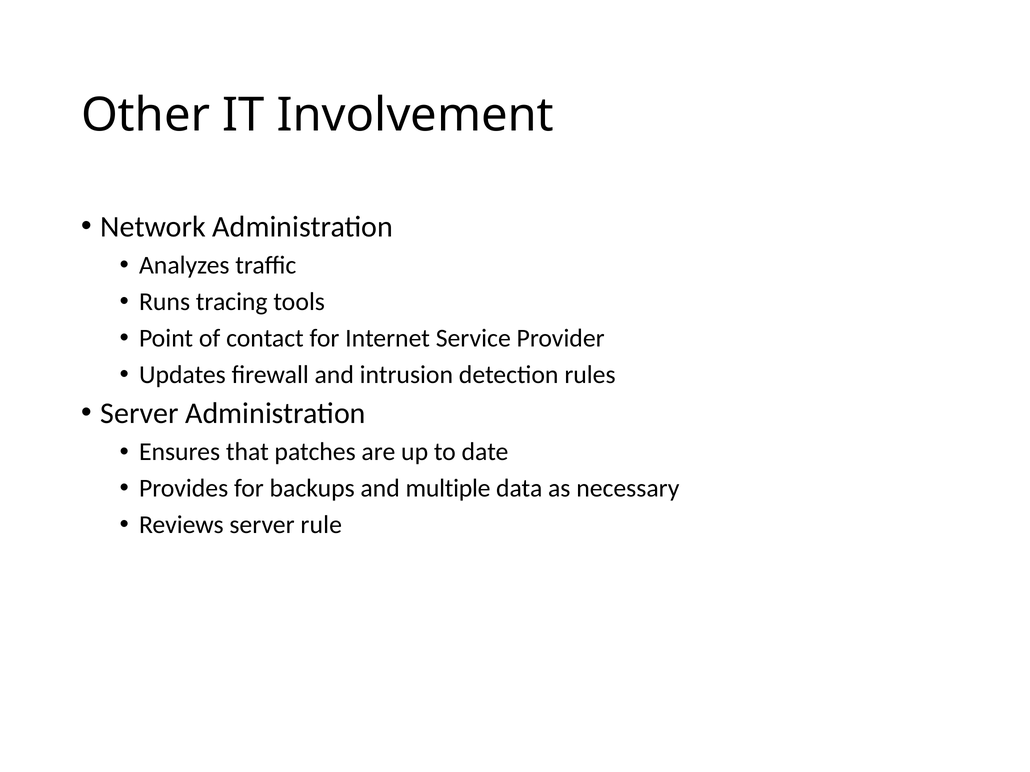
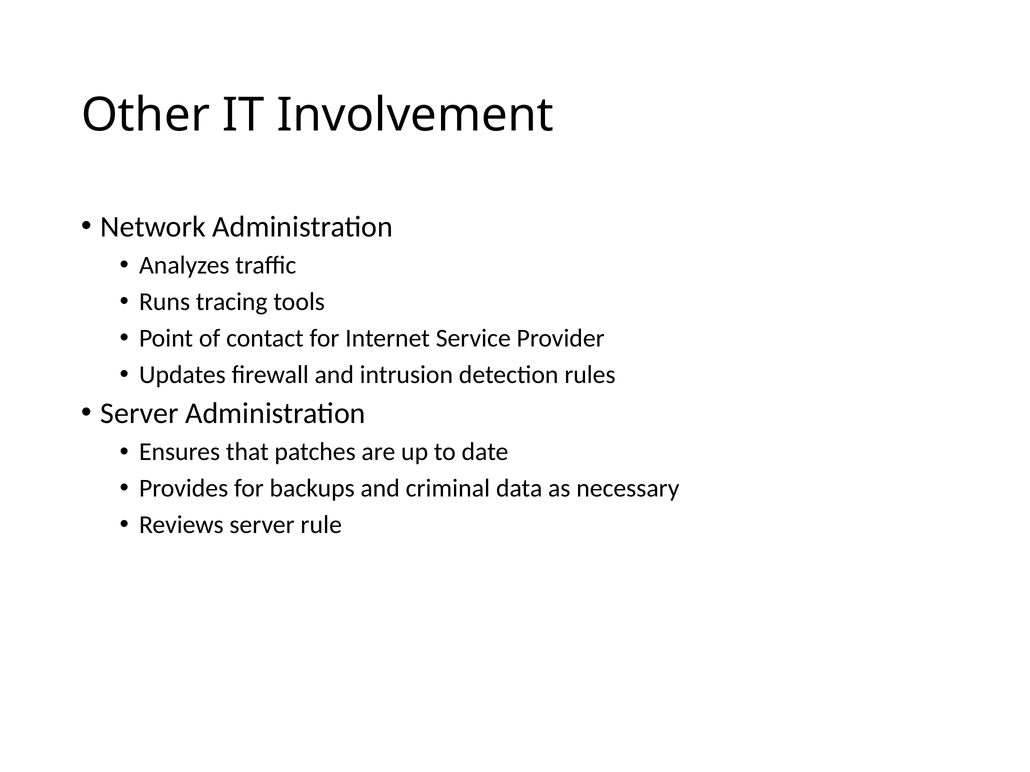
multiple: multiple -> criminal (448, 489)
